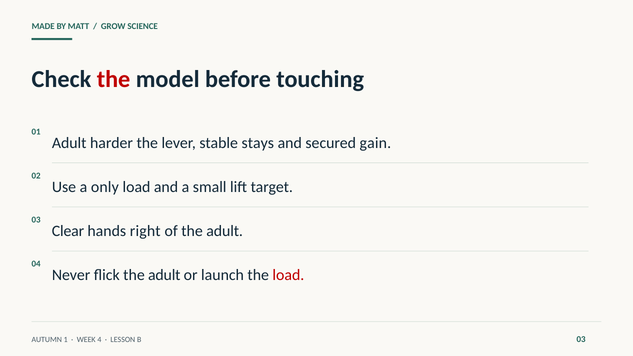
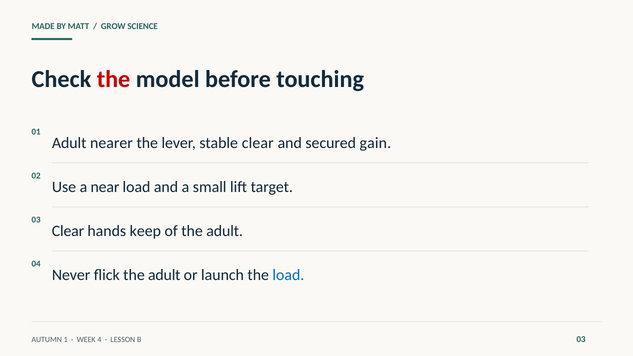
harder: harder -> nearer (111, 143)
stable stays: stays -> clear (258, 143)
only: only -> near (105, 187)
right: right -> keep (145, 231)
load colour: red -> blue (288, 275)
